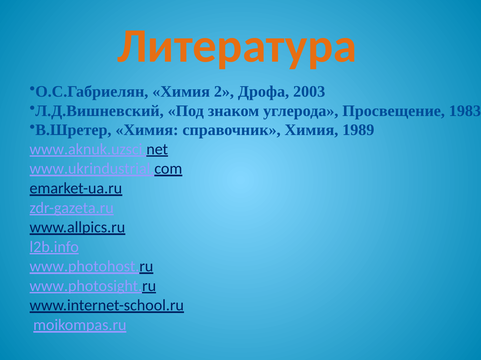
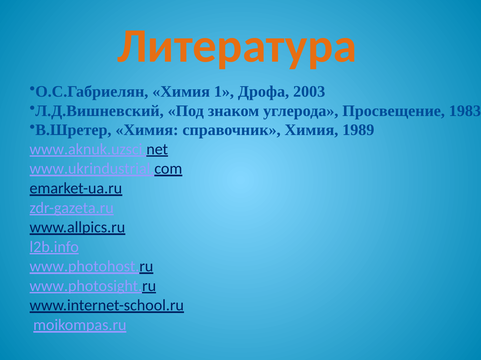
2: 2 -> 1 (224, 92)
